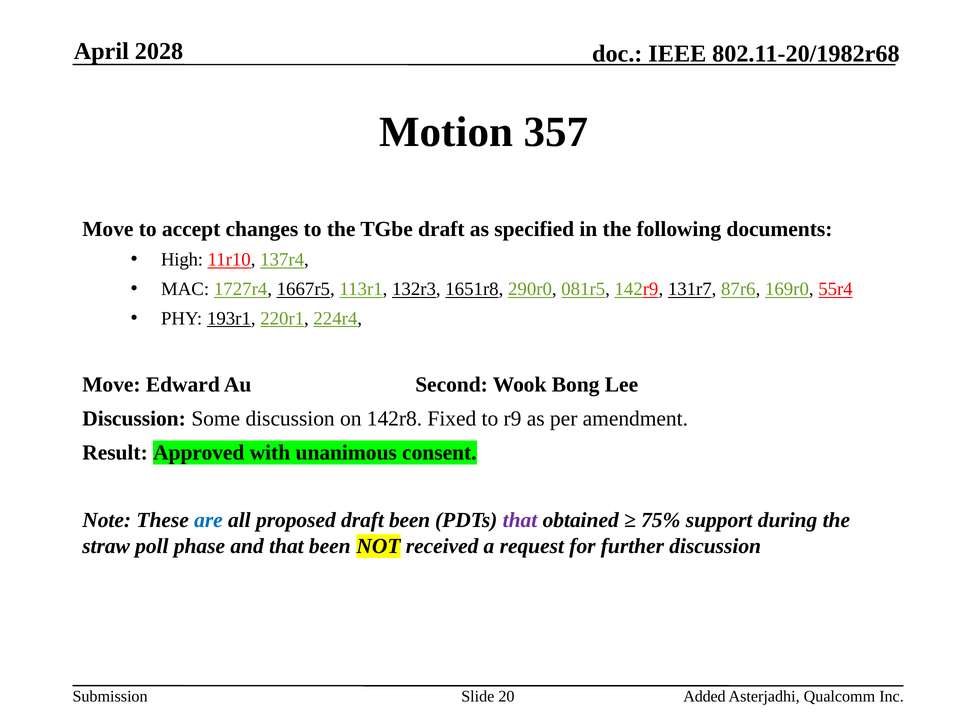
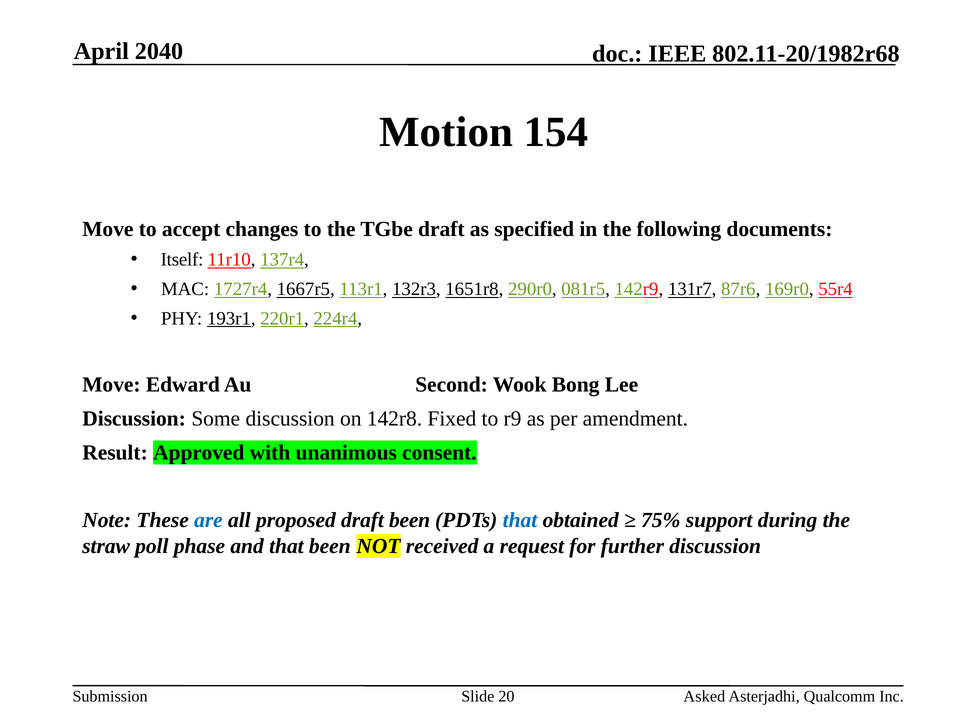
2028: 2028 -> 2040 (159, 51)
357: 357 -> 154 (556, 132)
High: High -> Itself (182, 260)
that colour: purple -> blue (520, 520)
Added: Added -> Asked (704, 696)
